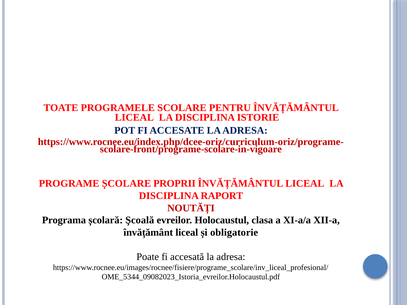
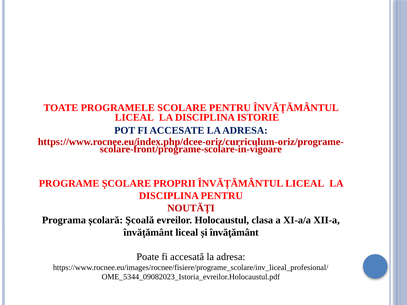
DISCIPLINA RAPORT: RAPORT -> PENTRU (222, 196)
obligatorie: obligatorie -> învăţământ (234, 233)
